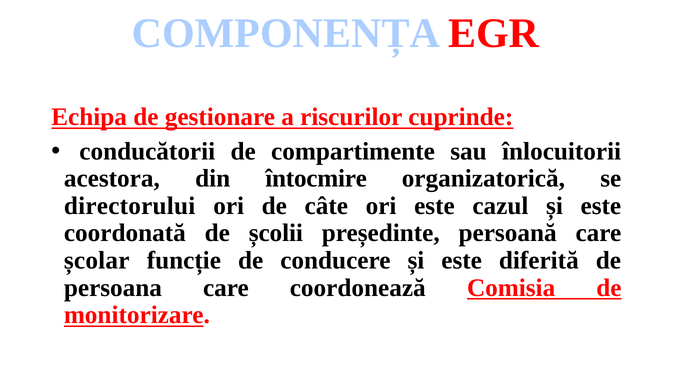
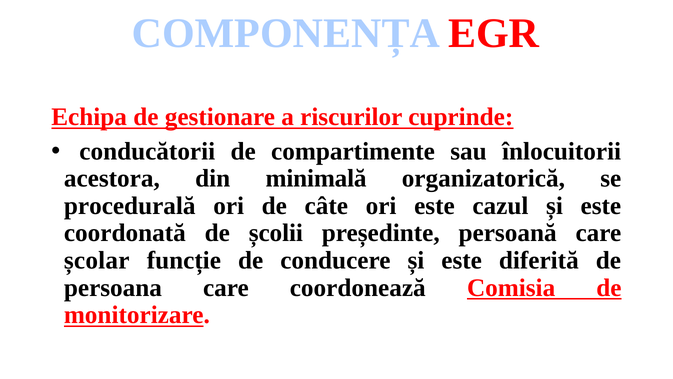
întocmire: întocmire -> minimală (316, 178)
directorului: directorului -> procedurală (130, 206)
